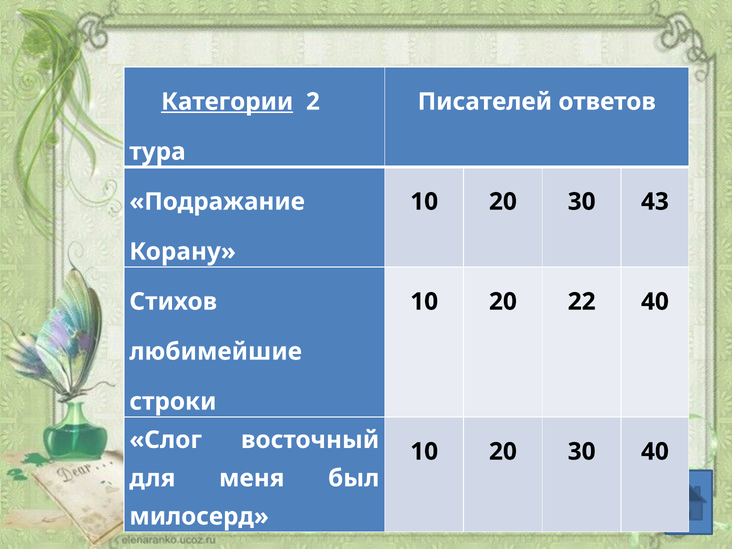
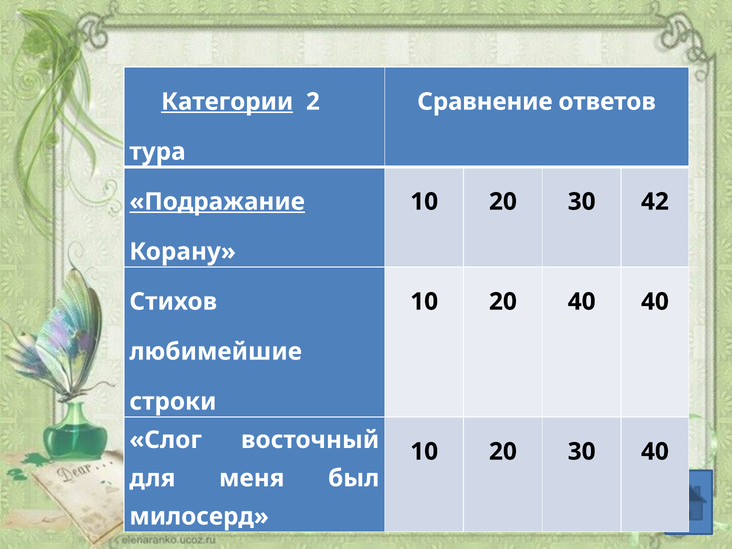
Писателей: Писателей -> Сравнение (485, 102)
Подражание underline: none -> present (217, 202)
43: 43 -> 42 (655, 202)
20 22: 22 -> 40 (582, 302)
